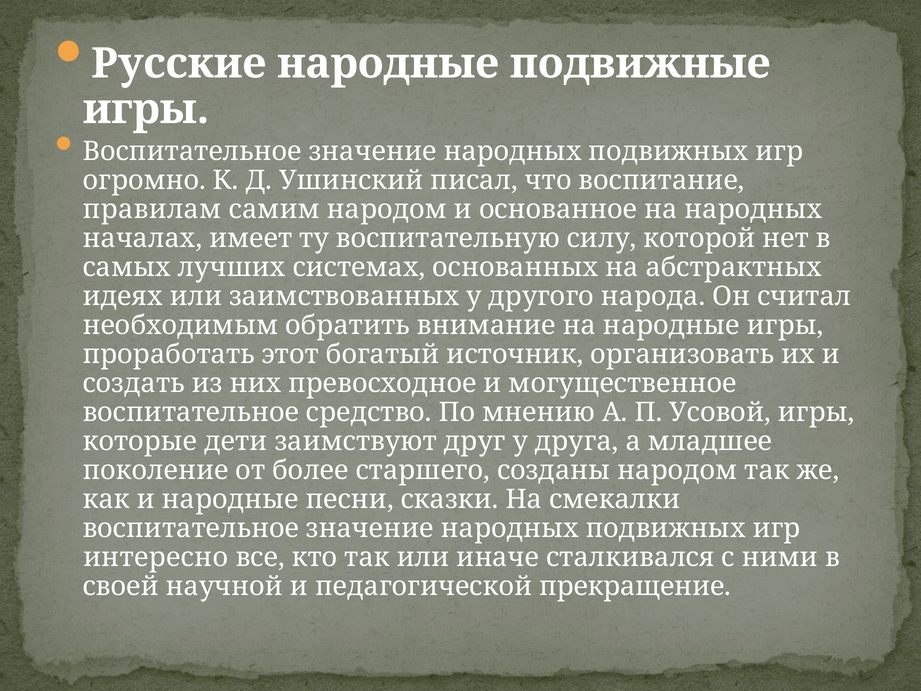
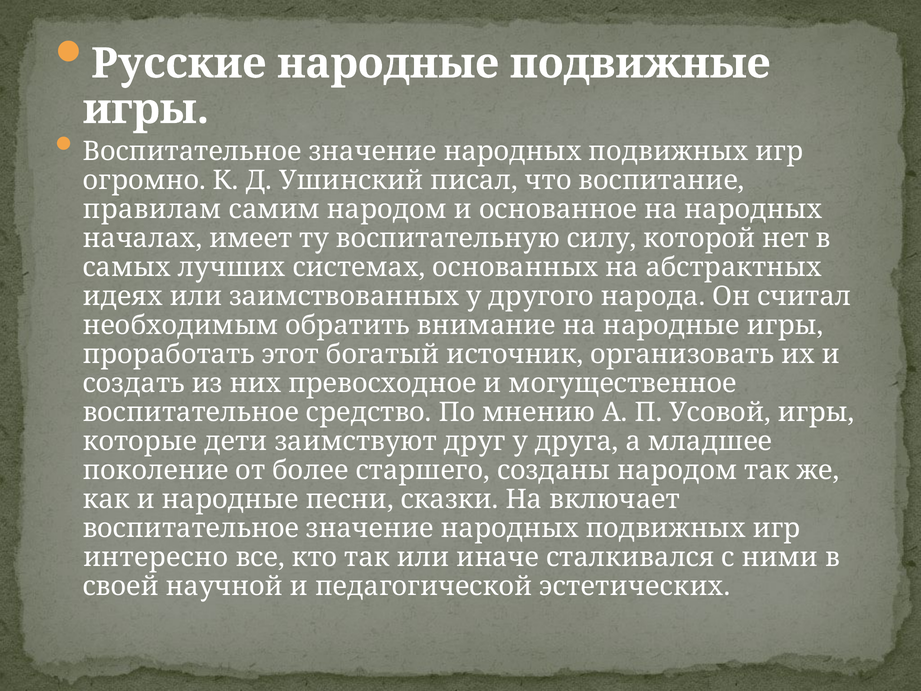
смекалки: смекалки -> включает (615, 499)
прекращение: прекращение -> эстетических (635, 586)
